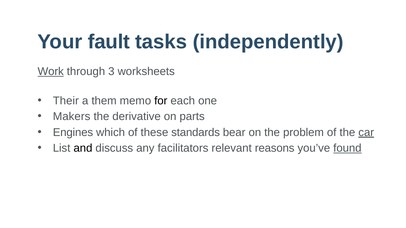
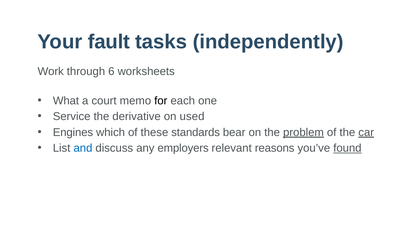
Work underline: present -> none (51, 72)
3: 3 -> 6 (111, 72)
Their: Their -> What (66, 101)
them: them -> court (104, 101)
Makers: Makers -> Service (72, 117)
parts: parts -> used (192, 117)
problem underline: none -> present (303, 133)
and colour: black -> blue (83, 148)
facilitators: facilitators -> employers (183, 148)
